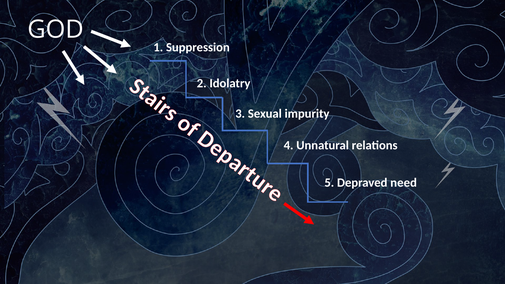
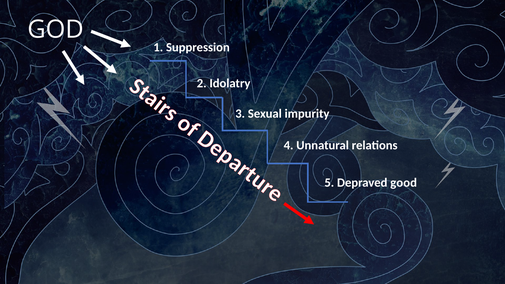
need: need -> good (404, 183)
